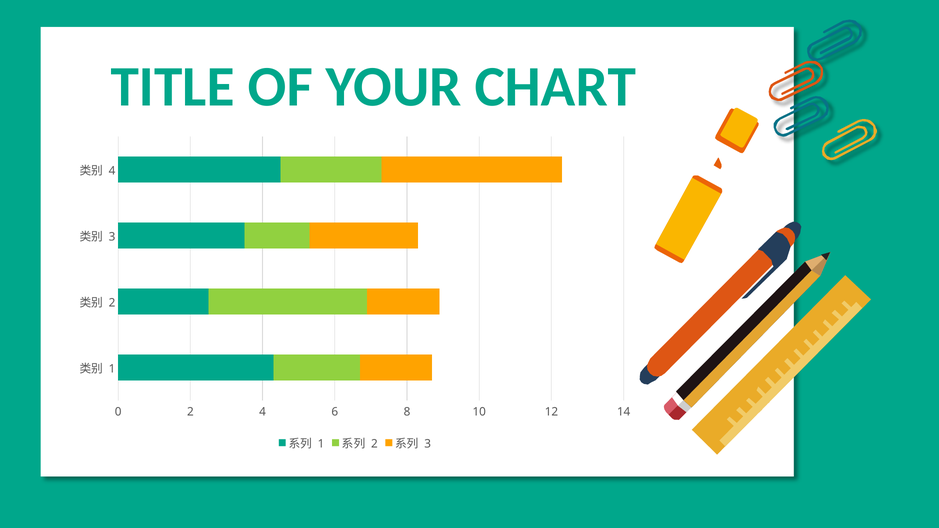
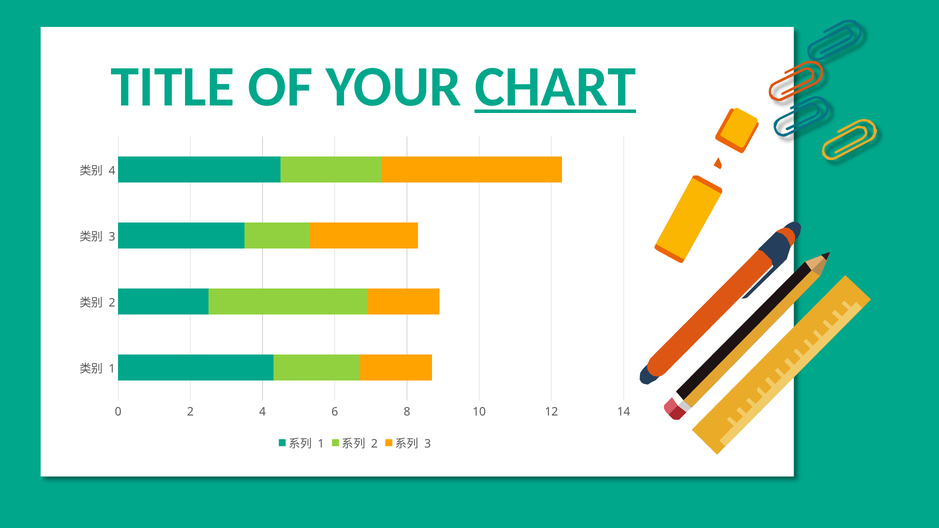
CHART underline: none -> present (555, 87)
